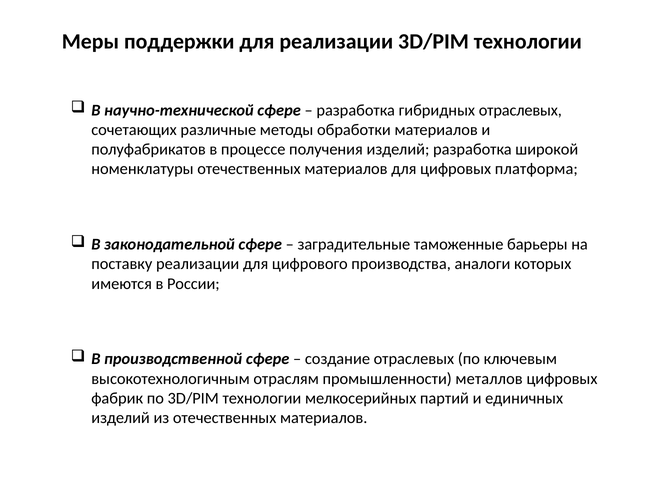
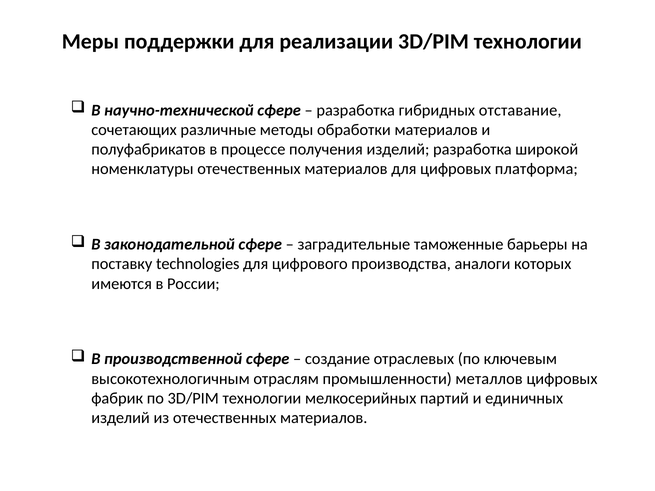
гибридных отраслевых: отраслевых -> отставание (520, 110)
поставку реализации: реализации -> technologies (198, 264)
